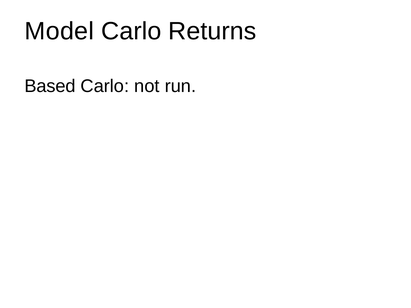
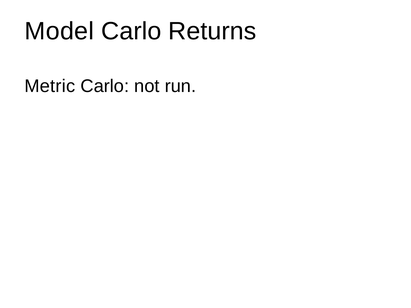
Based: Based -> Metric (50, 86)
